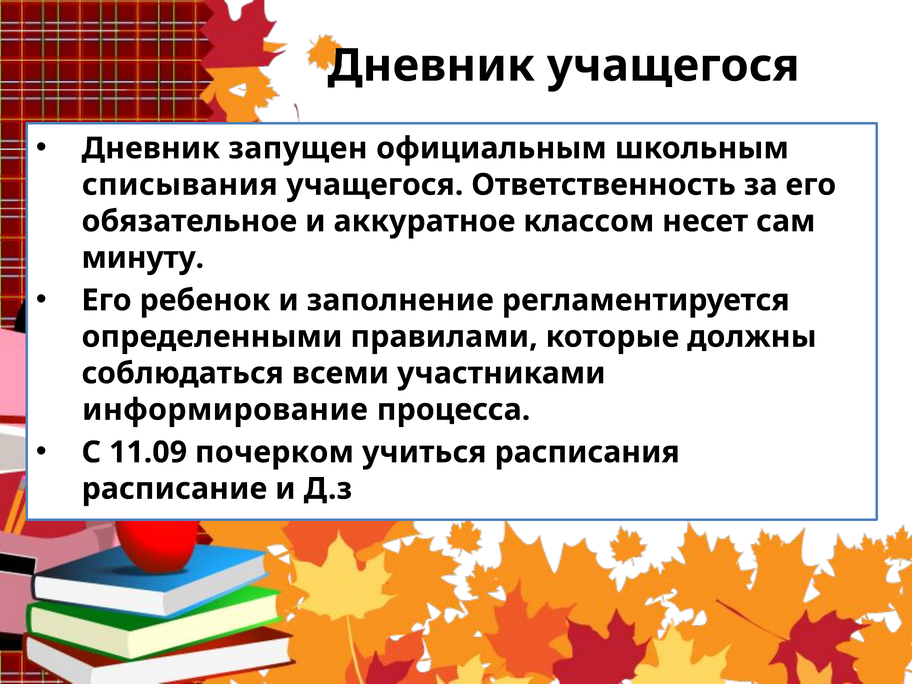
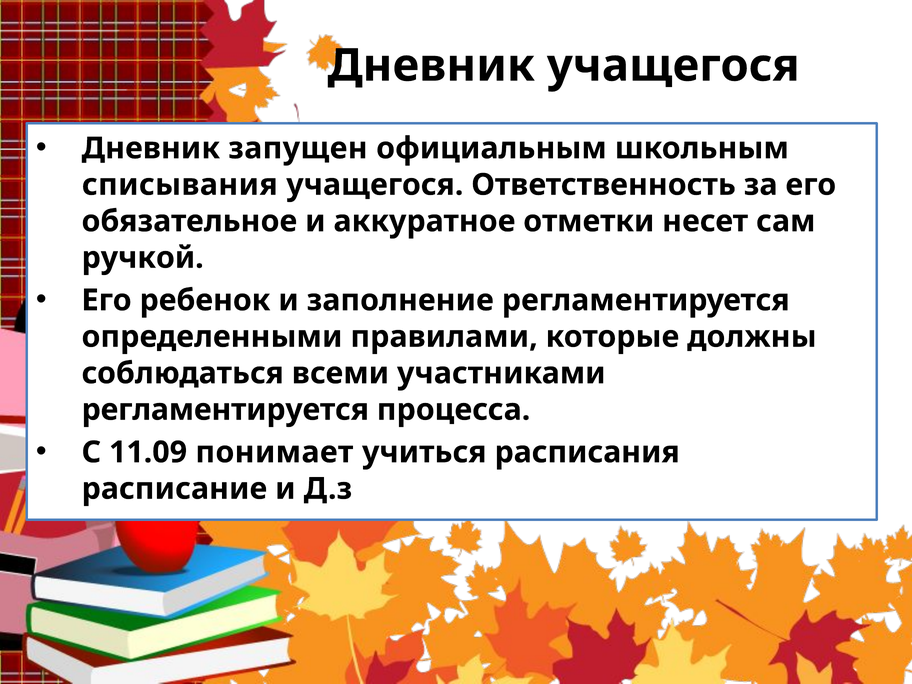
классом: классом -> отметки (589, 221)
минуту: минуту -> ручкой (143, 258)
информирование: информирование -> регламентируется (225, 410)
почерком: почерком -> понимает (274, 452)
